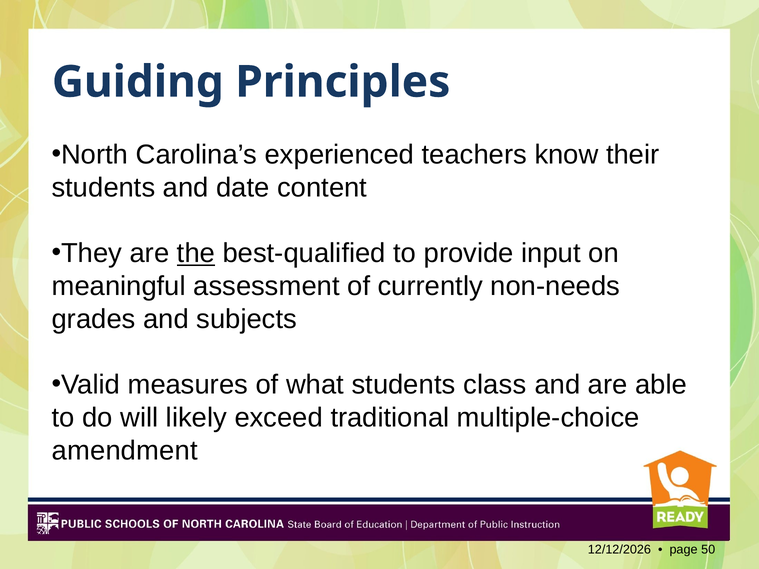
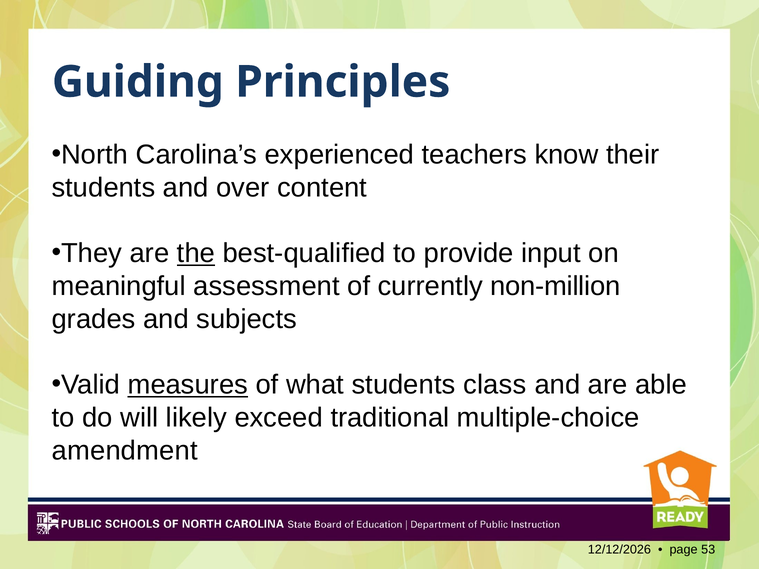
date: date -> over (243, 188)
non-needs: non-needs -> non-million (555, 286)
measures underline: none -> present (188, 385)
50: 50 -> 53 (708, 550)
